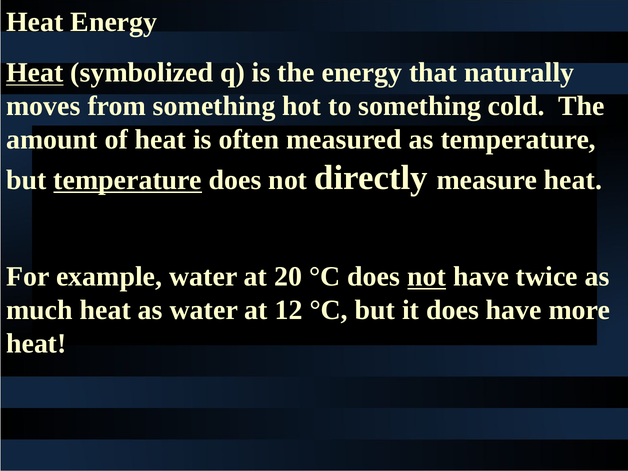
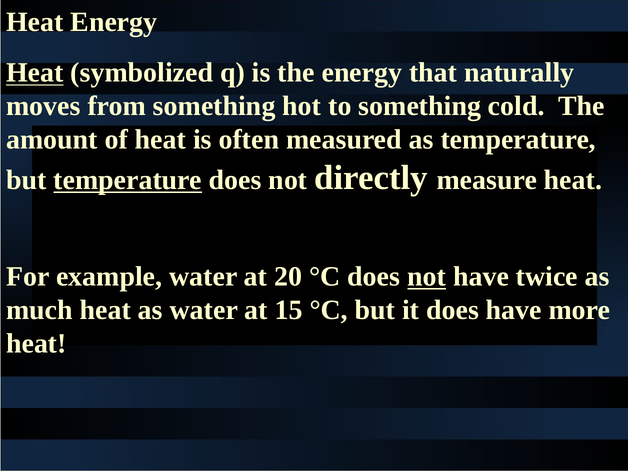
12: 12 -> 15 (289, 310)
